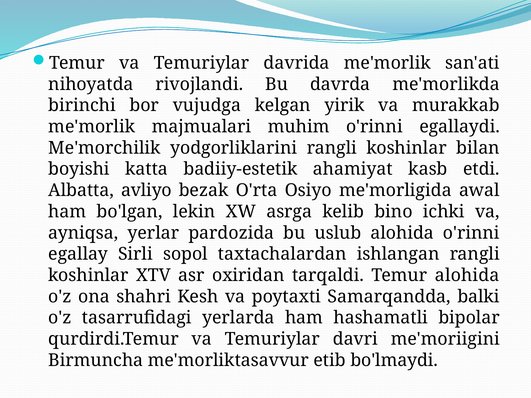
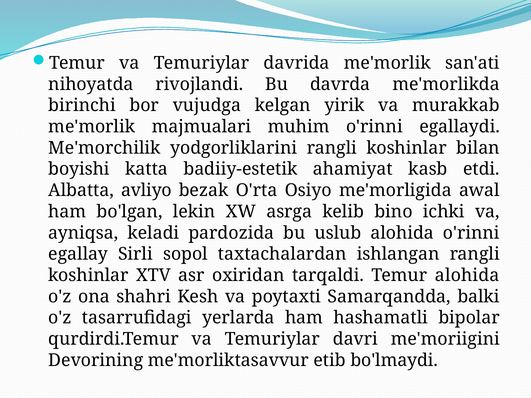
yerlar: yerlar -> keladi (153, 233)
Birmuncha: Birmuncha -> Devorining (96, 360)
